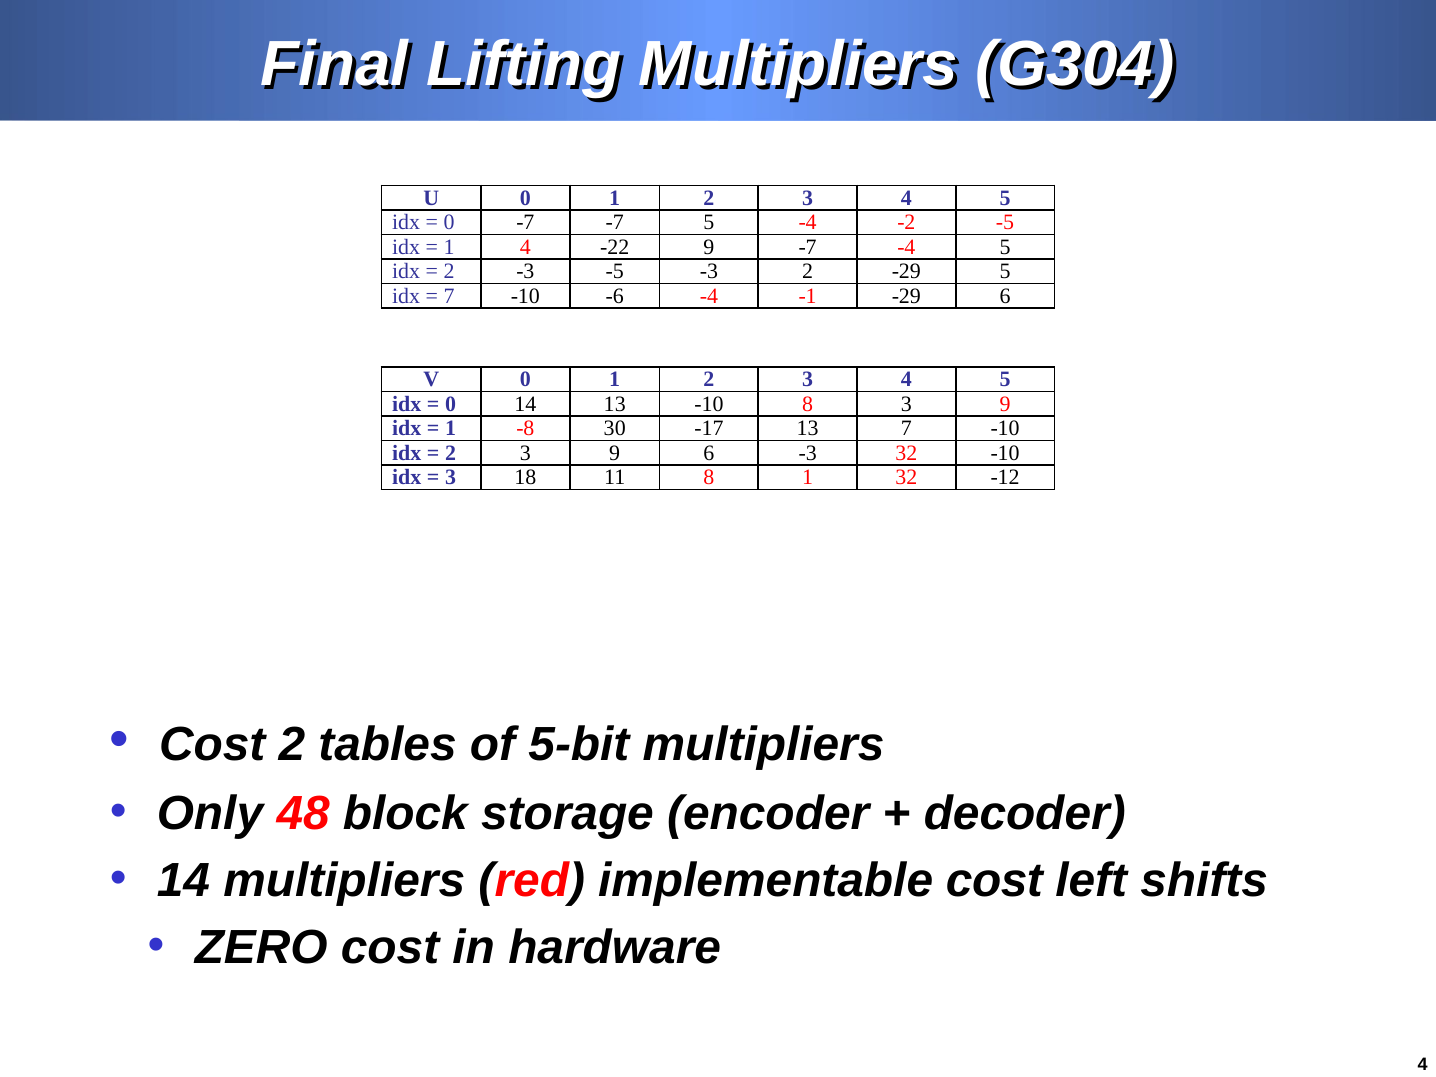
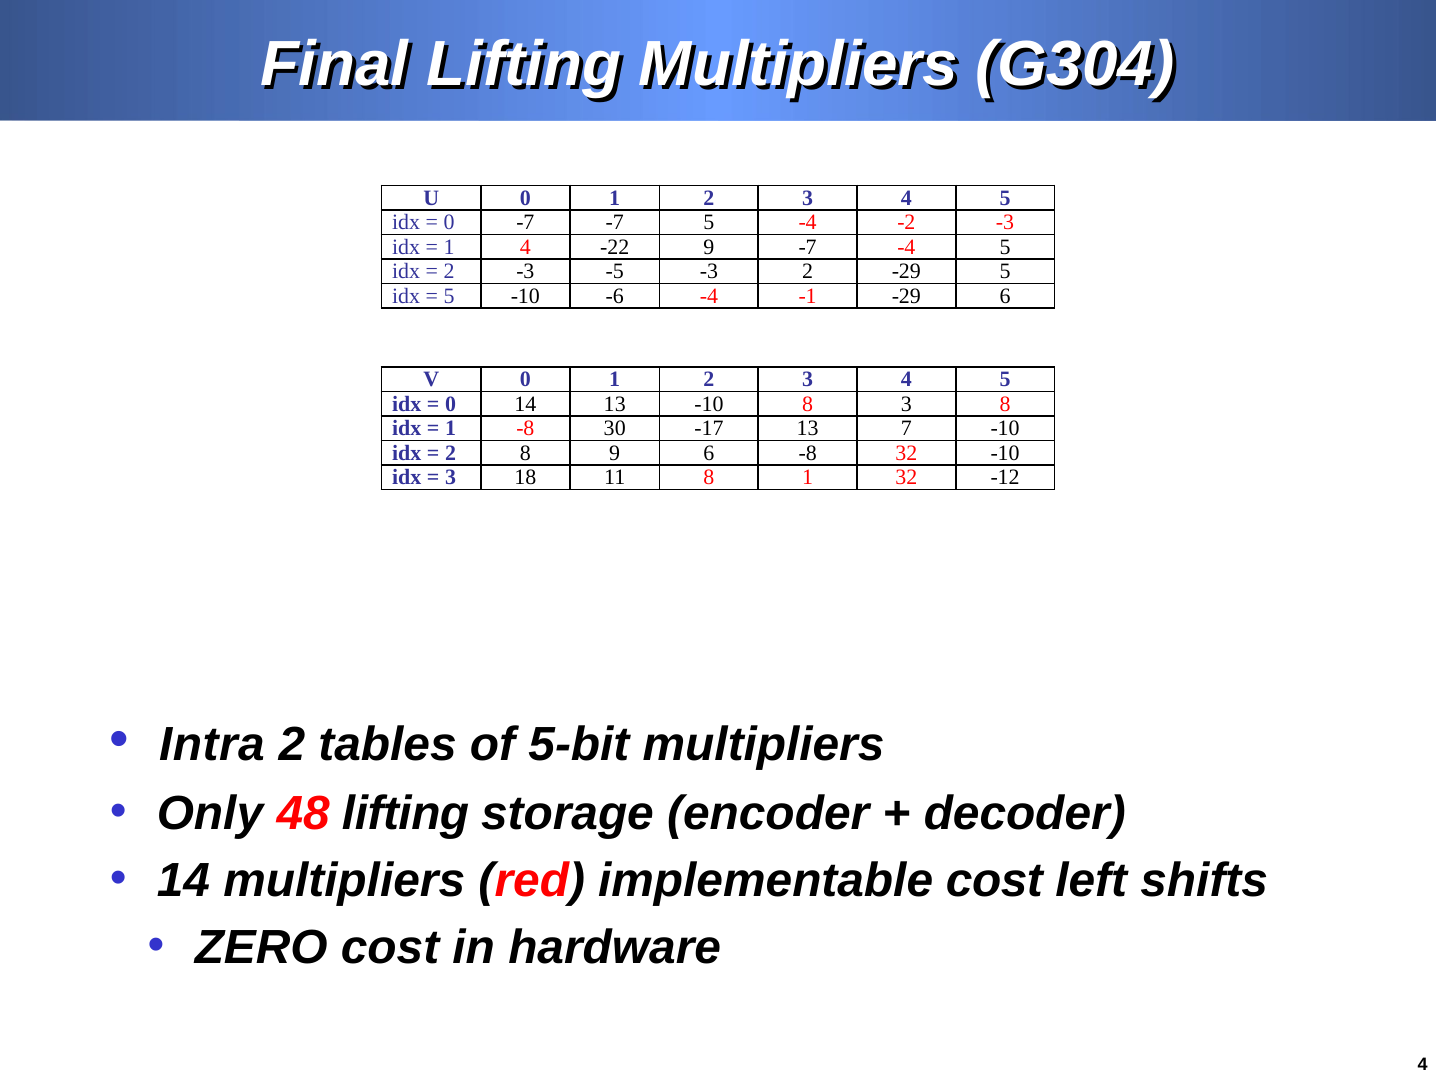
-2 -5: -5 -> -3 (1005, 222)
7: 7 -> 5 (449, 296)
8 3 9: 9 -> 8 (1005, 404)
3: 3 -> 8 (525, 453)
6 -3: -3 -> -8 (808, 453)
Cost: Cost -> Intra (212, 745)
48 block: block -> lifting (406, 813)
